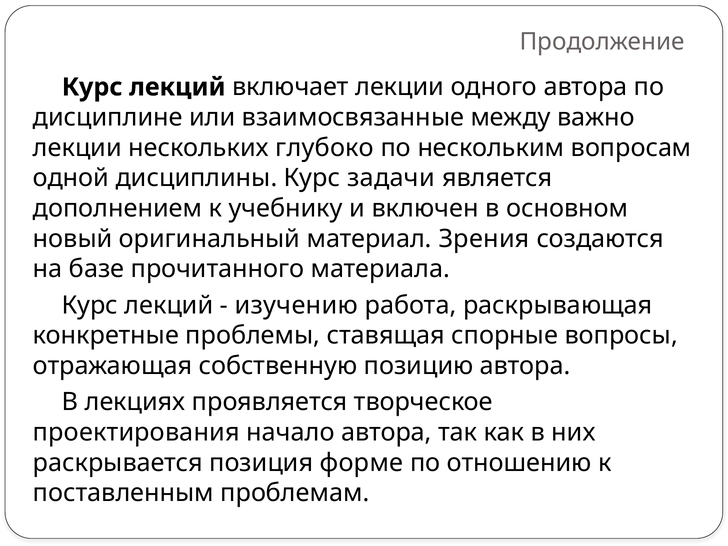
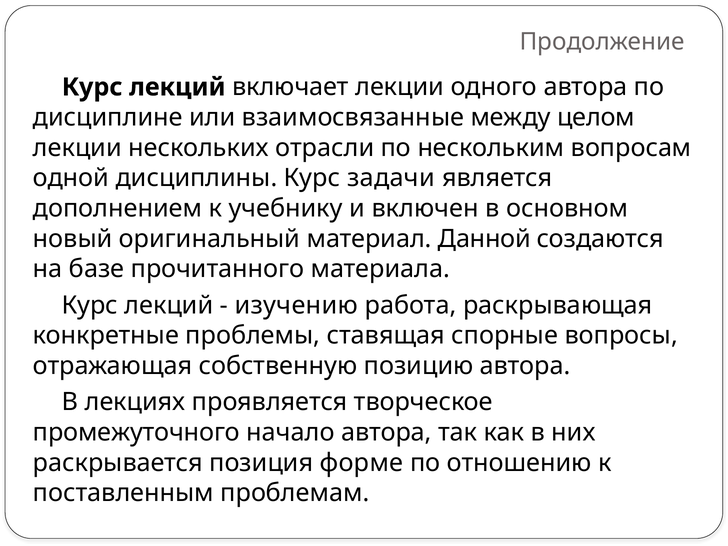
важно: важно -> целом (596, 117)
глубоко: глубоко -> отрасли (325, 148)
Зрения: Зрения -> Данной (484, 239)
проектирования: проектирования -> промежуточного (136, 432)
